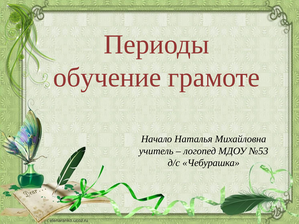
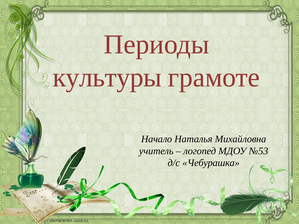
обучение: обучение -> культуры (107, 78)
